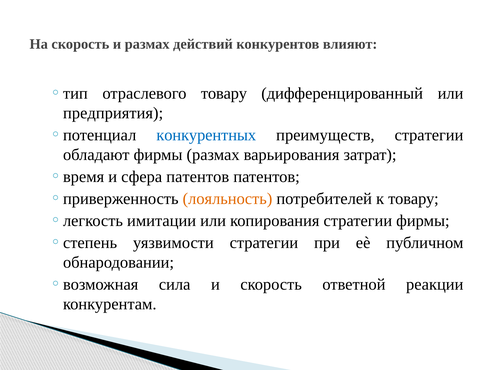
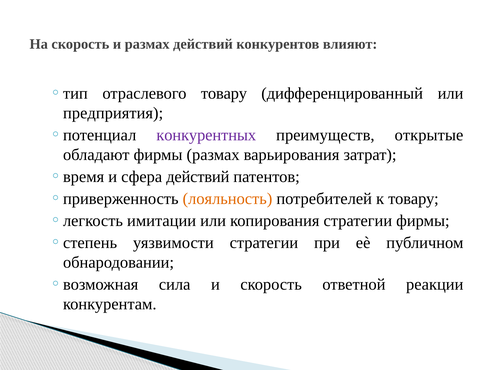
конкурентных colour: blue -> purple (206, 135)
преимуществ стратегии: стратегии -> открытые (429, 135)
сфера патентов: патентов -> действий (198, 177)
